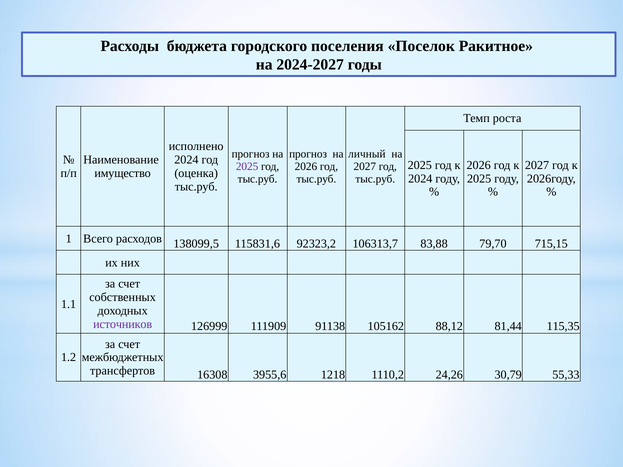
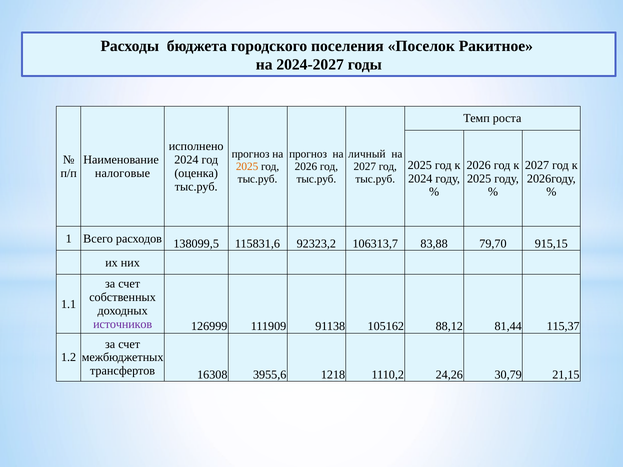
2025 colour: purple -> orange (247, 167)
имущество: имущество -> налоговые (123, 173)
715,15: 715,15 -> 915,15 (551, 244)
115,35: 115,35 -> 115,37 (563, 327)
55,33: 55,33 -> 21,15 (566, 375)
